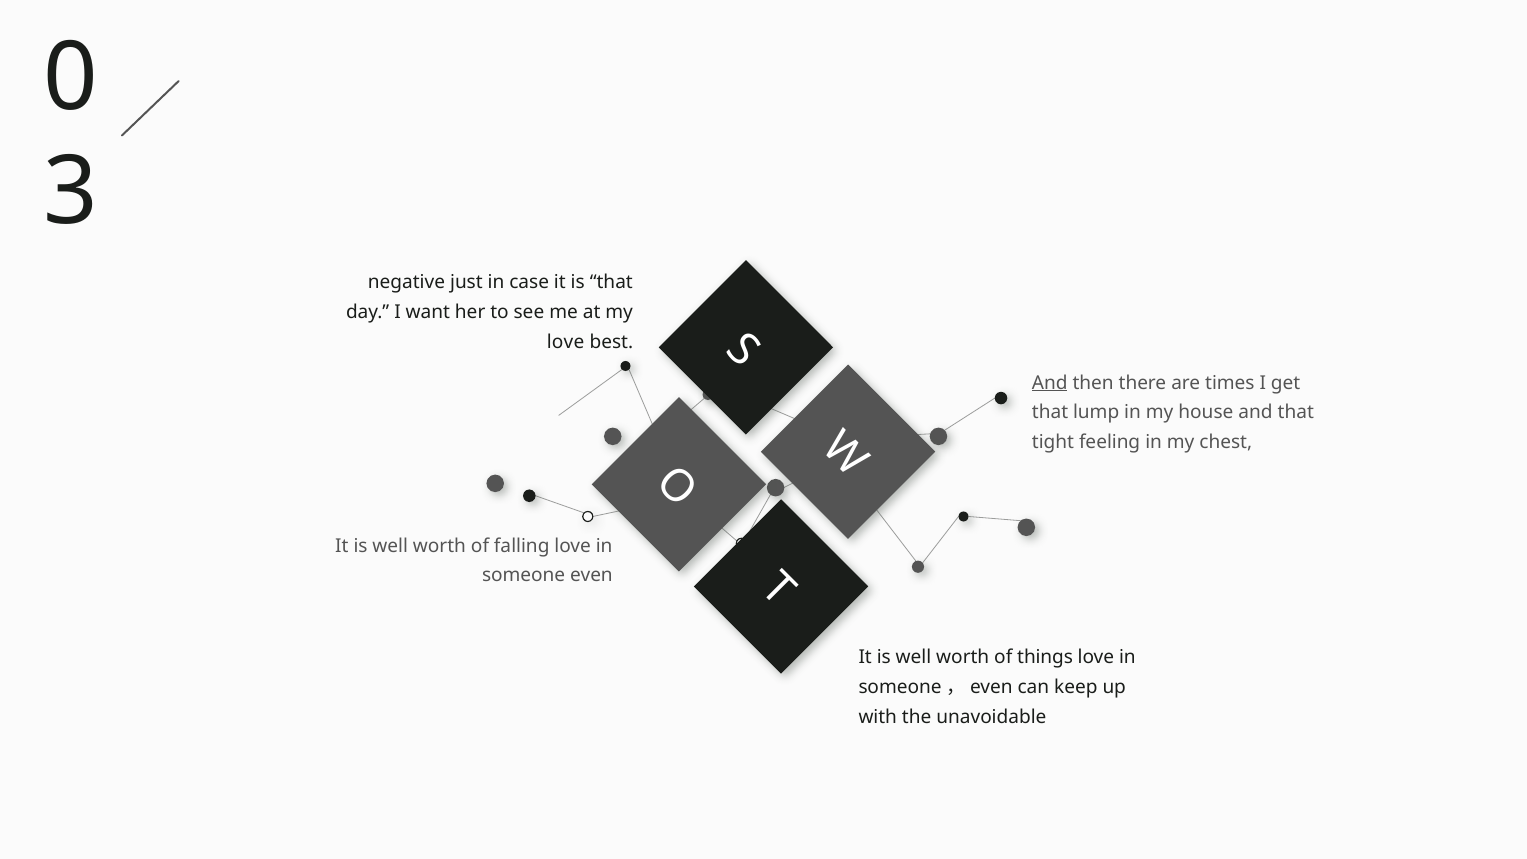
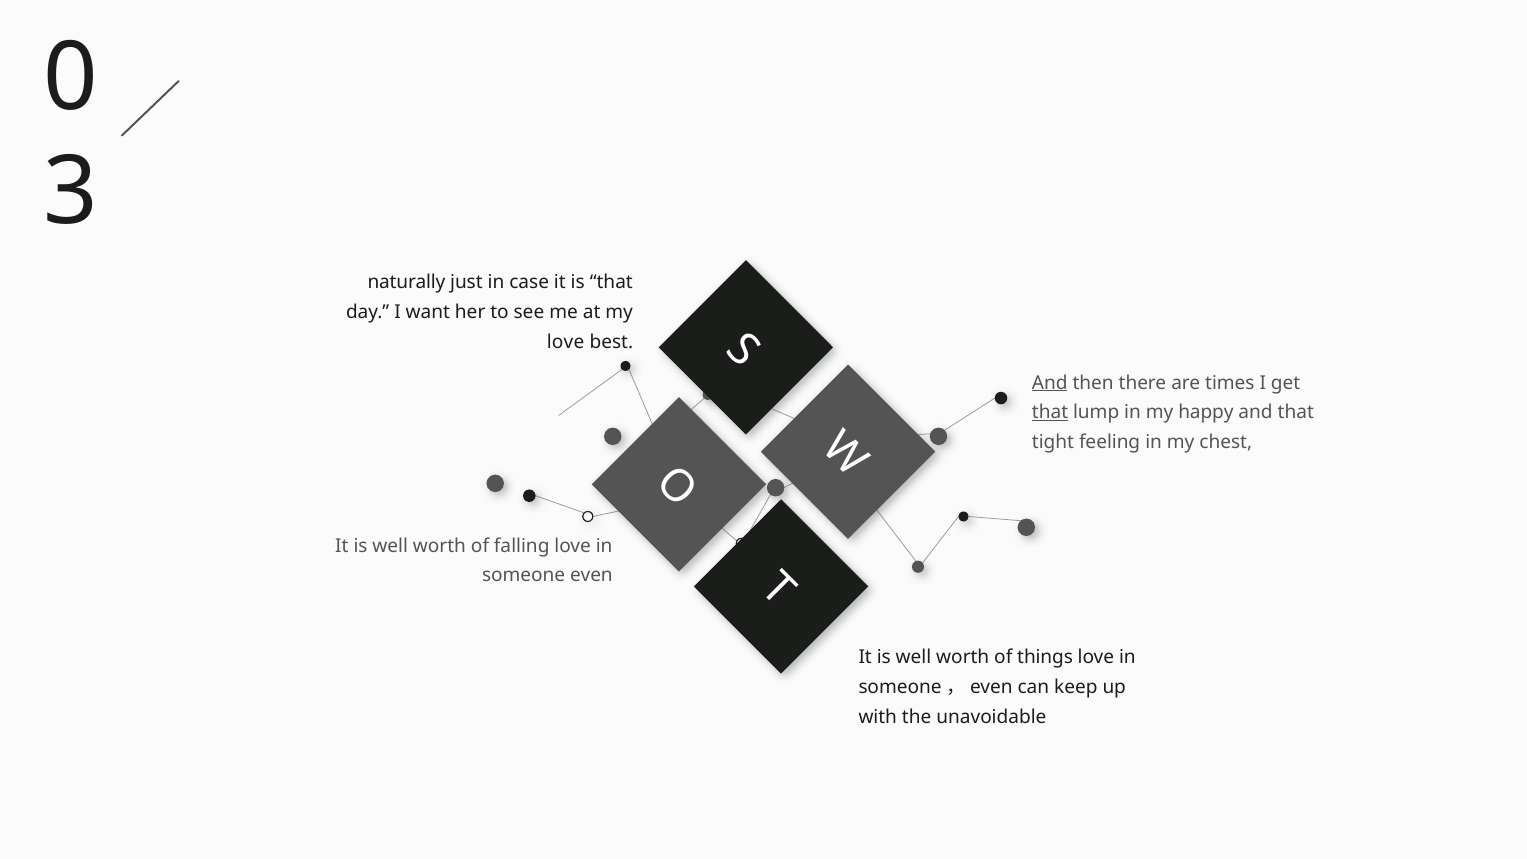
negative: negative -> naturally (407, 283)
that underline: none -> present (1050, 412)
house: house -> happy (1206, 412)
